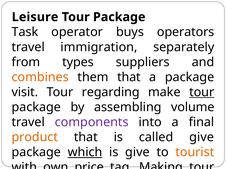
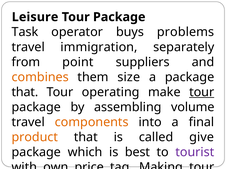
operators: operators -> problems (186, 32)
types: types -> point (78, 62)
them that: that -> size (129, 77)
visit: visit -> that (25, 92)
regarding: regarding -> operating (111, 92)
components colour: purple -> orange (92, 123)
which underline: present -> none (85, 153)
is give: give -> best (137, 153)
tourist colour: orange -> purple (195, 153)
